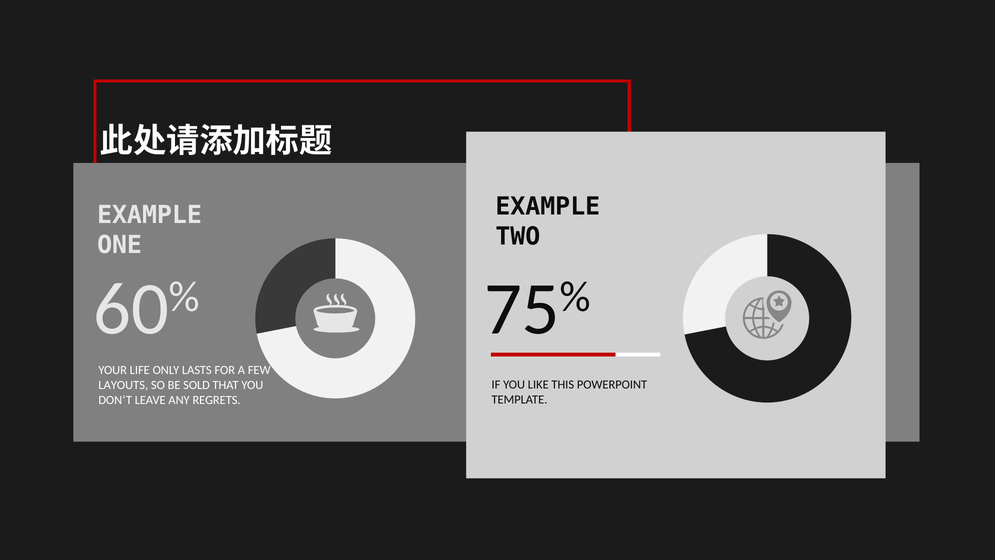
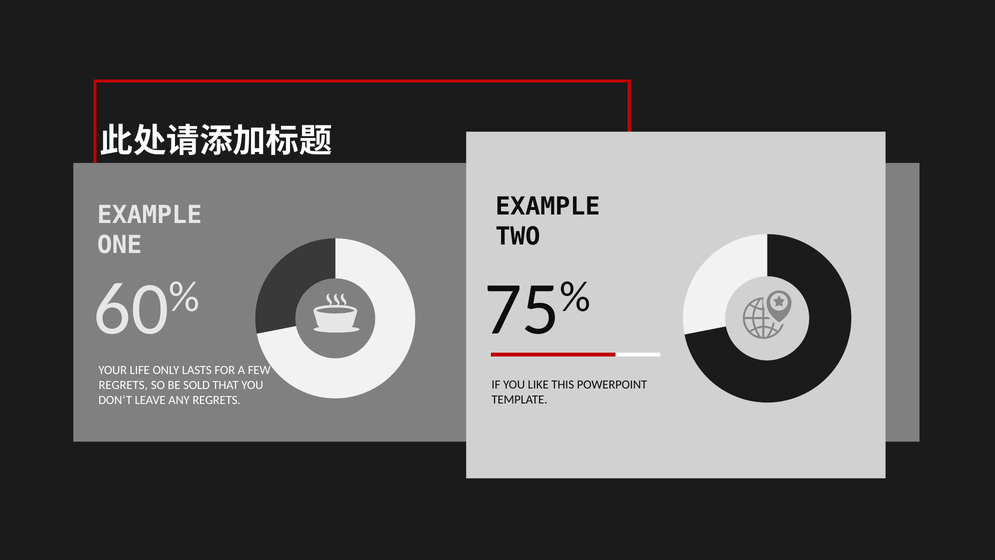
LAYOUTS: LAYOUTS -> REGRETS (123, 385)
